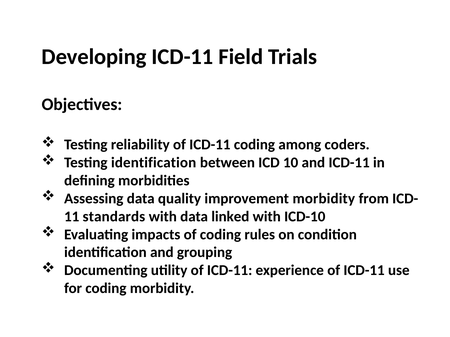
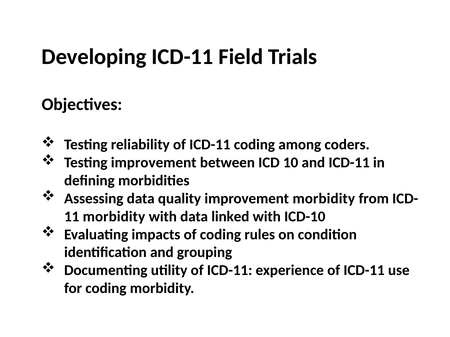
Testing identification: identification -> improvement (154, 163)
standards: standards -> morbidity (114, 217)
